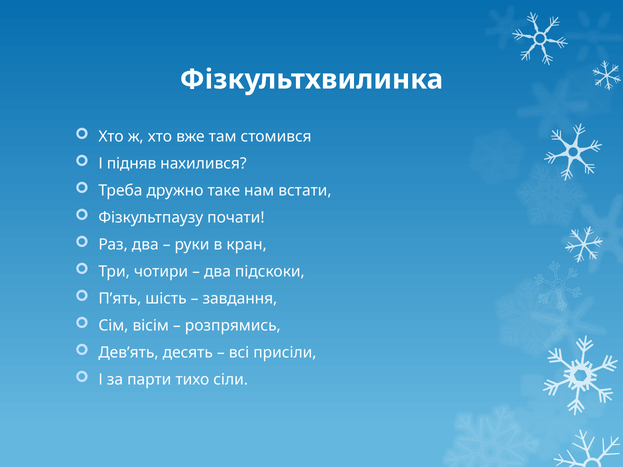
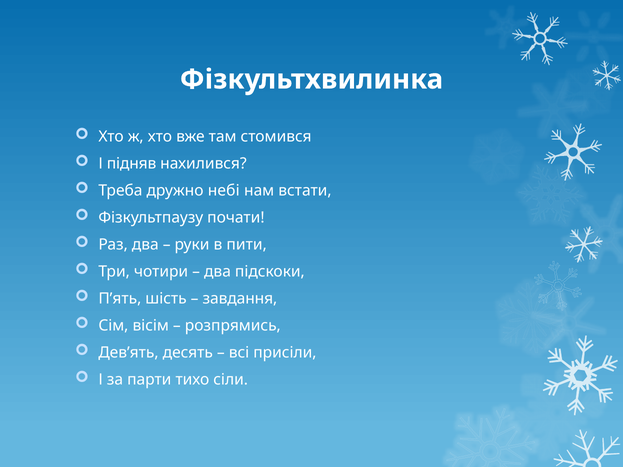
таке: таке -> небі (224, 191)
кран: кран -> пити (247, 245)
